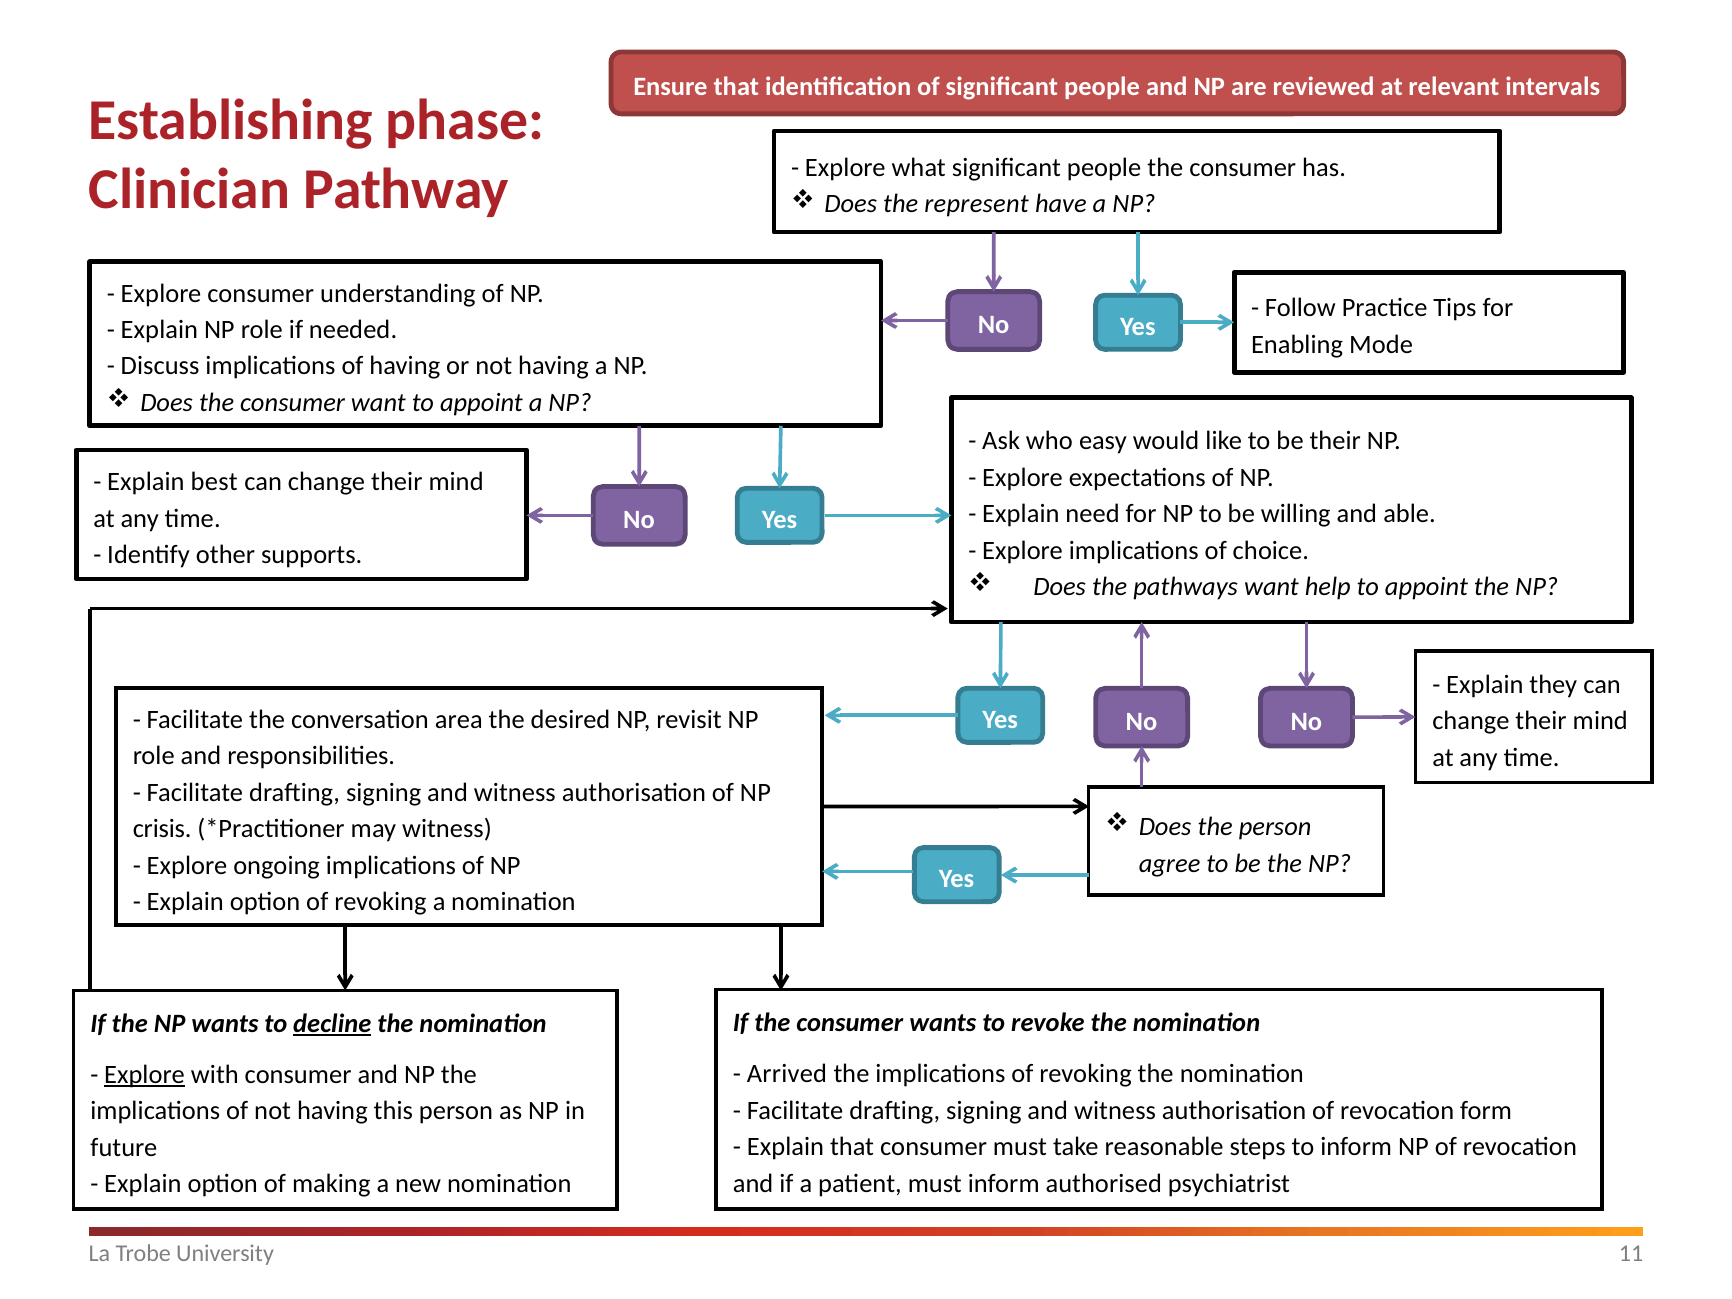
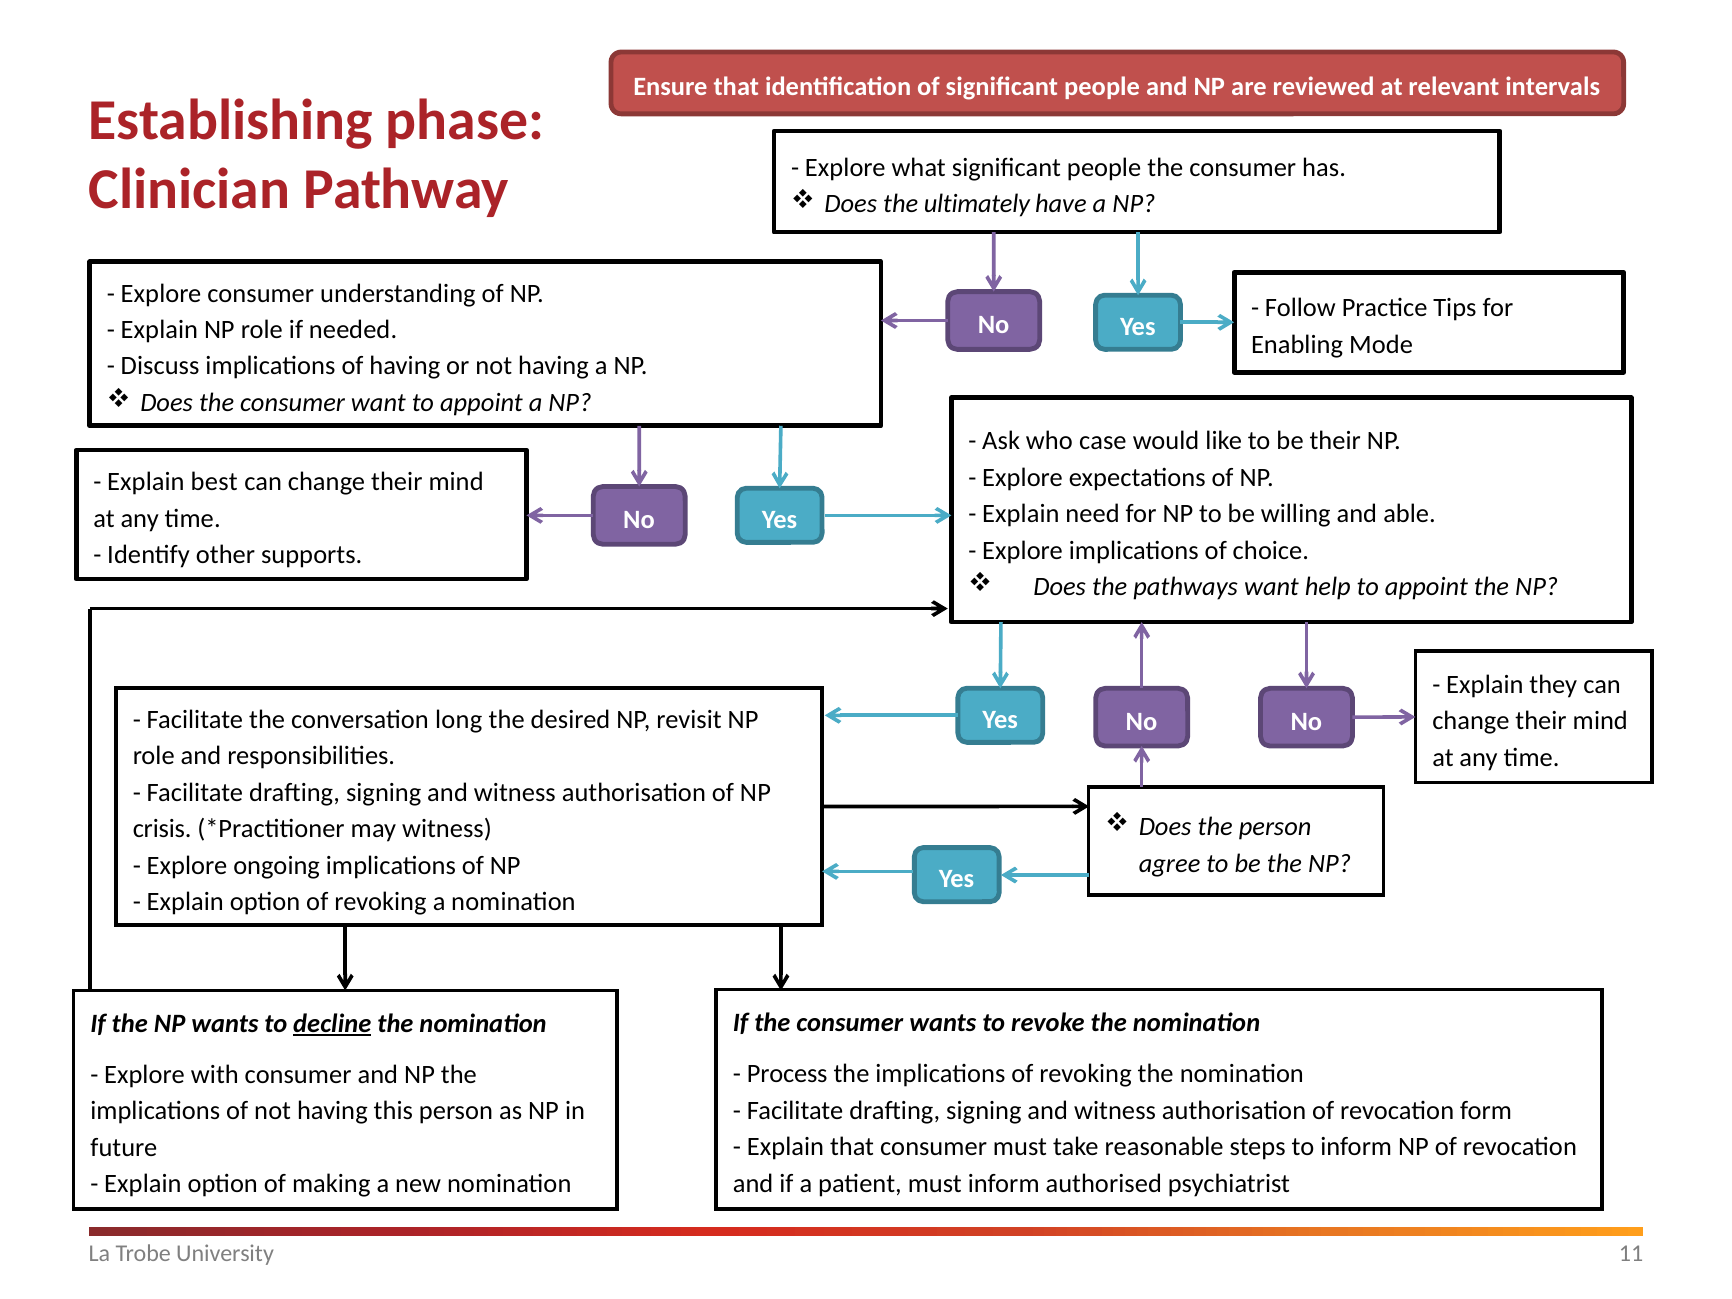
represent: represent -> ultimately (977, 204)
easy: easy -> case (1103, 441)
area: area -> long (459, 720)
Arrived: Arrived -> Process (787, 1074)
Explore underline: present -> none (145, 1075)
